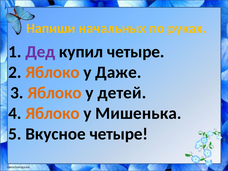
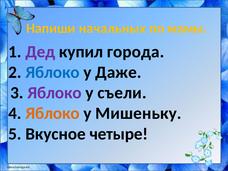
руках: руках -> мамы (187, 28)
купил четыре: четыре -> города (136, 52)
Яблоко colour: orange -> blue (52, 72)
Яблоко colour: orange -> purple (54, 93)
детей: детей -> съели (122, 93)
Мишенька: Мишенька -> Мишеньку (138, 113)
